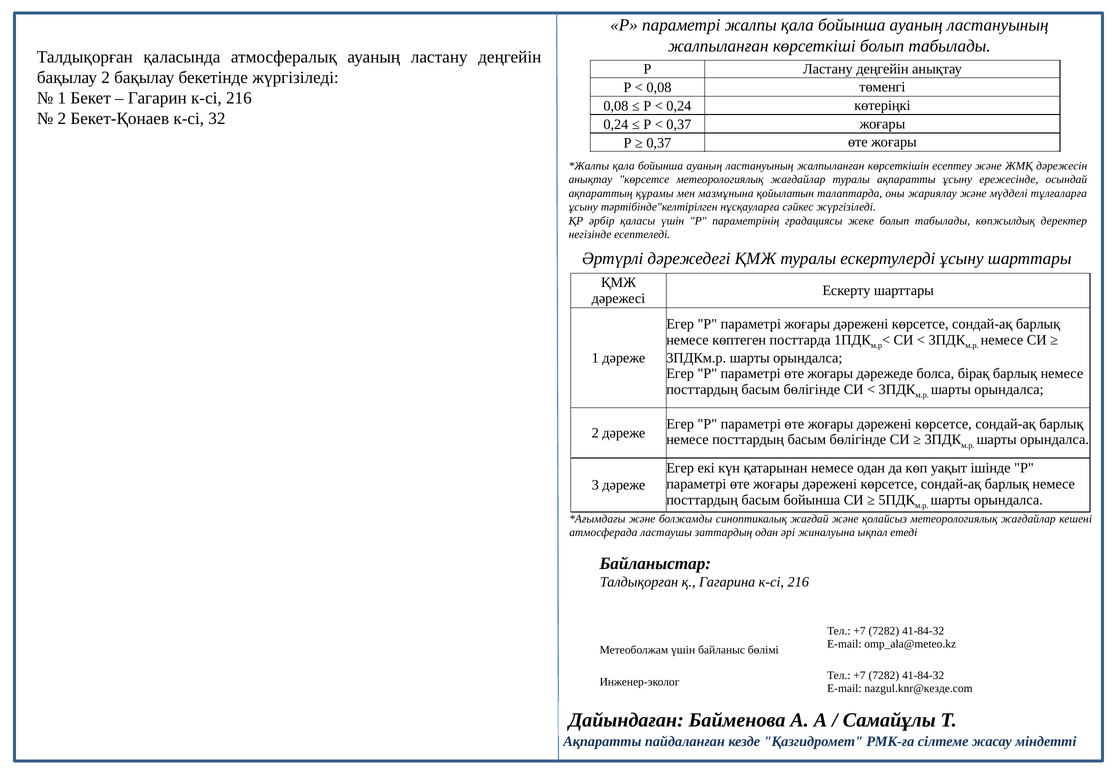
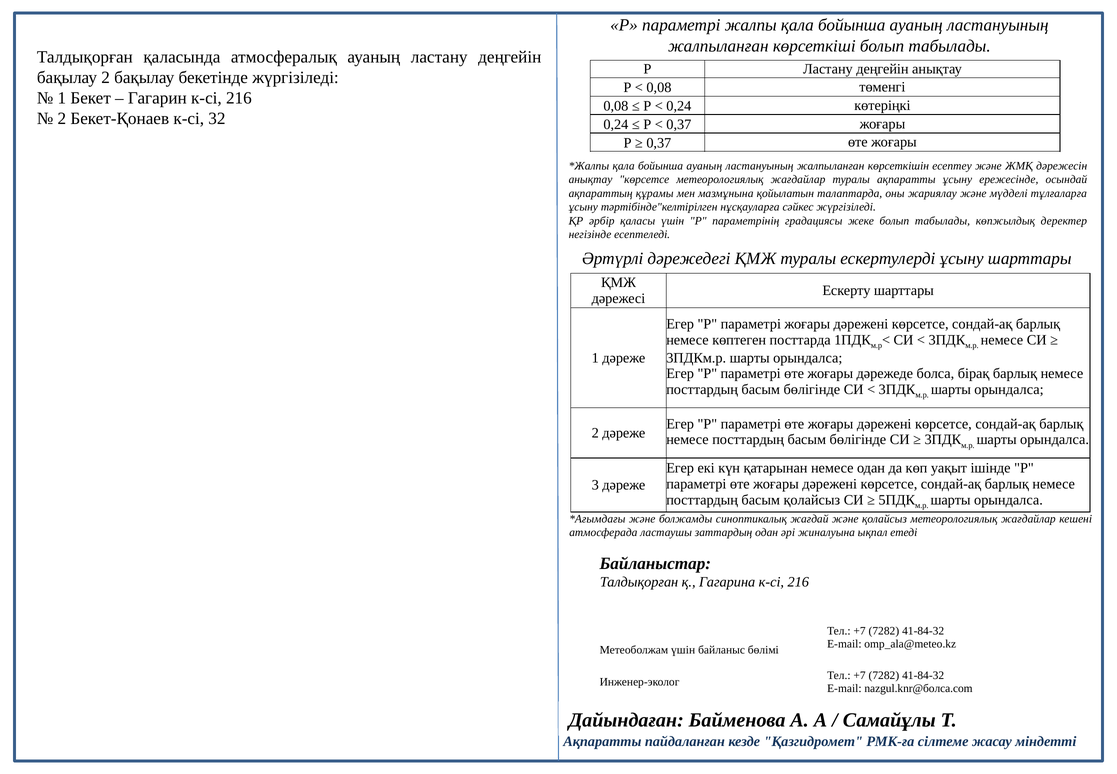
басым бойынша: бойынша -> қолайсыз (812, 499)
nazgul.knr@кезде.com: nazgul.knr@кезде.com -> nazgul.knr@болса.com (919, 688)
